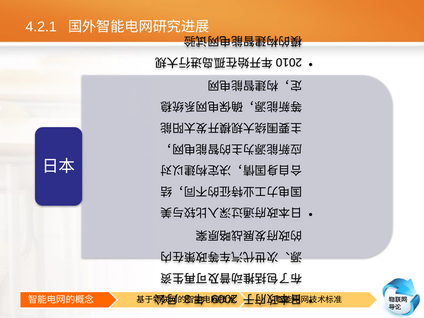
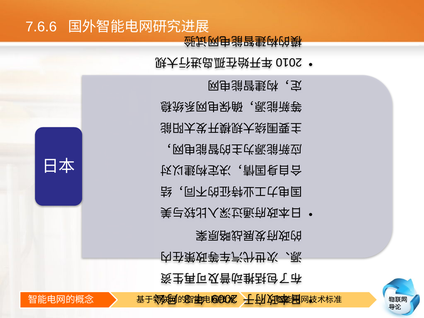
4.2.1: 4.2.1 -> 7.6.6 (41, 27)
